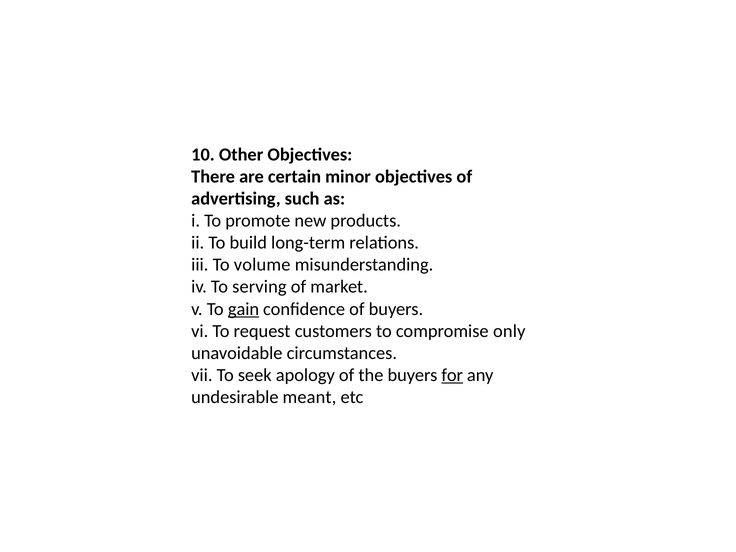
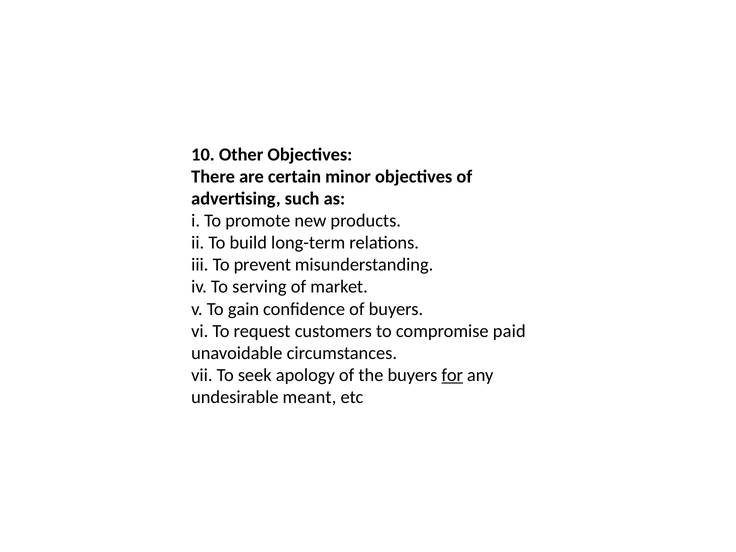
volume: volume -> prevent (262, 265)
gain underline: present -> none (244, 309)
only: only -> paid (509, 331)
